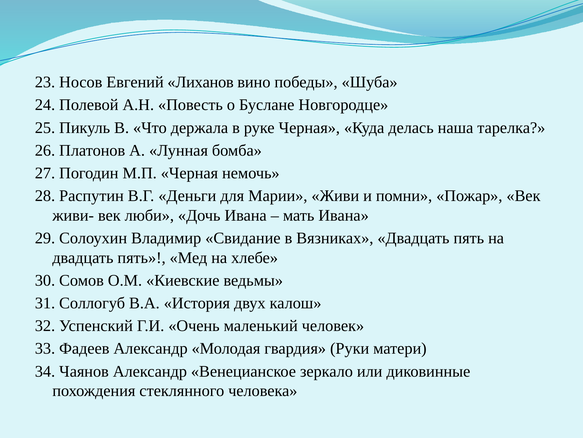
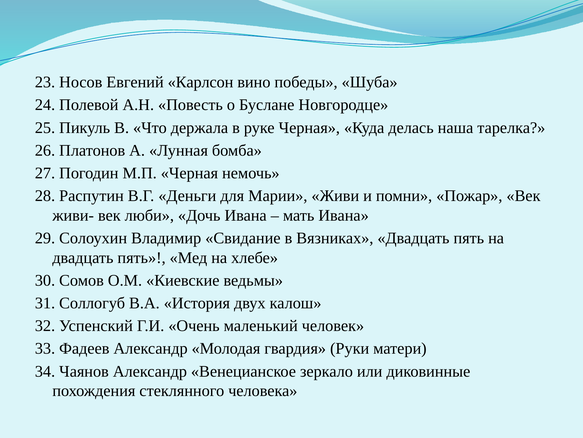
Лиханов: Лиханов -> Карлсон (201, 82)
